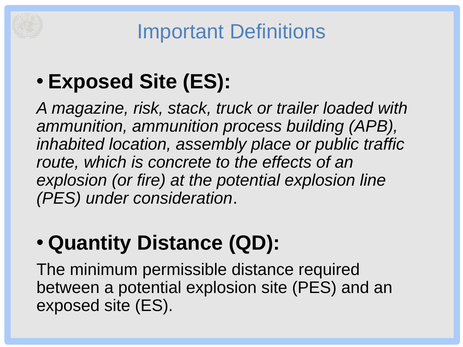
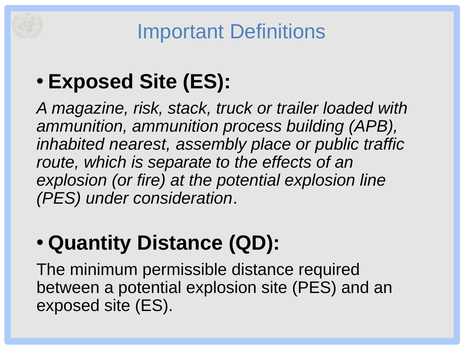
location: location -> nearest (140, 144)
concrete: concrete -> separate (180, 162)
